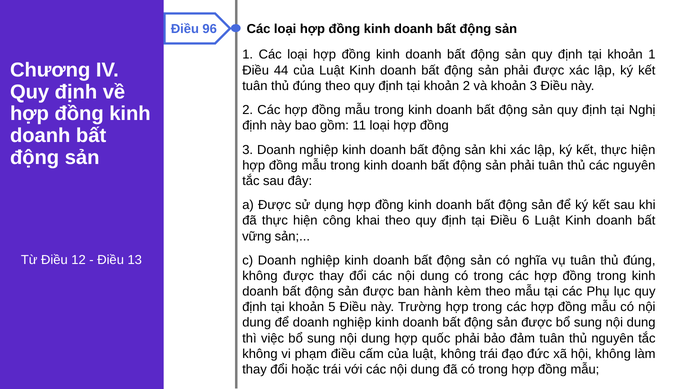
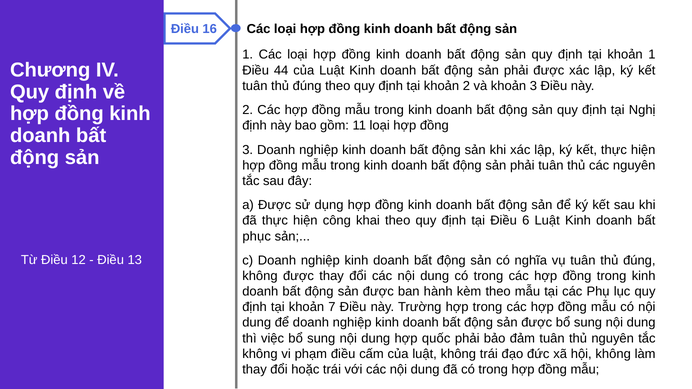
96: 96 -> 16 (210, 29)
vững: vững -> phục (257, 236)
5: 5 -> 7 (332, 307)
